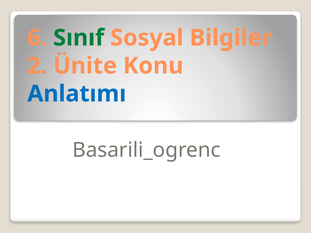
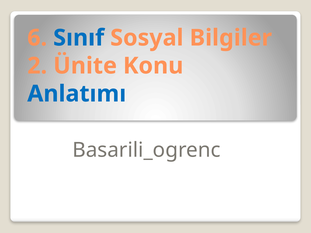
Sınıf colour: green -> blue (79, 38)
